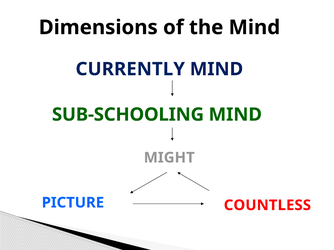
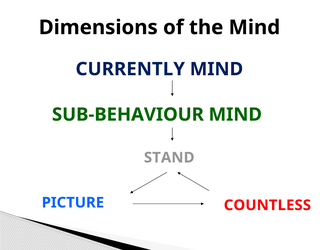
SUB-SCHOOLING: SUB-SCHOOLING -> SUB-BEHAVIOUR (128, 115)
MIGHT: MIGHT -> STAND (169, 158)
